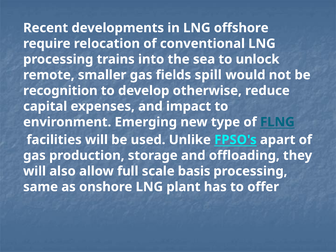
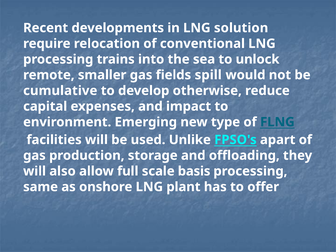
offshore: offshore -> solution (241, 28)
recognition: recognition -> cumulative (60, 91)
